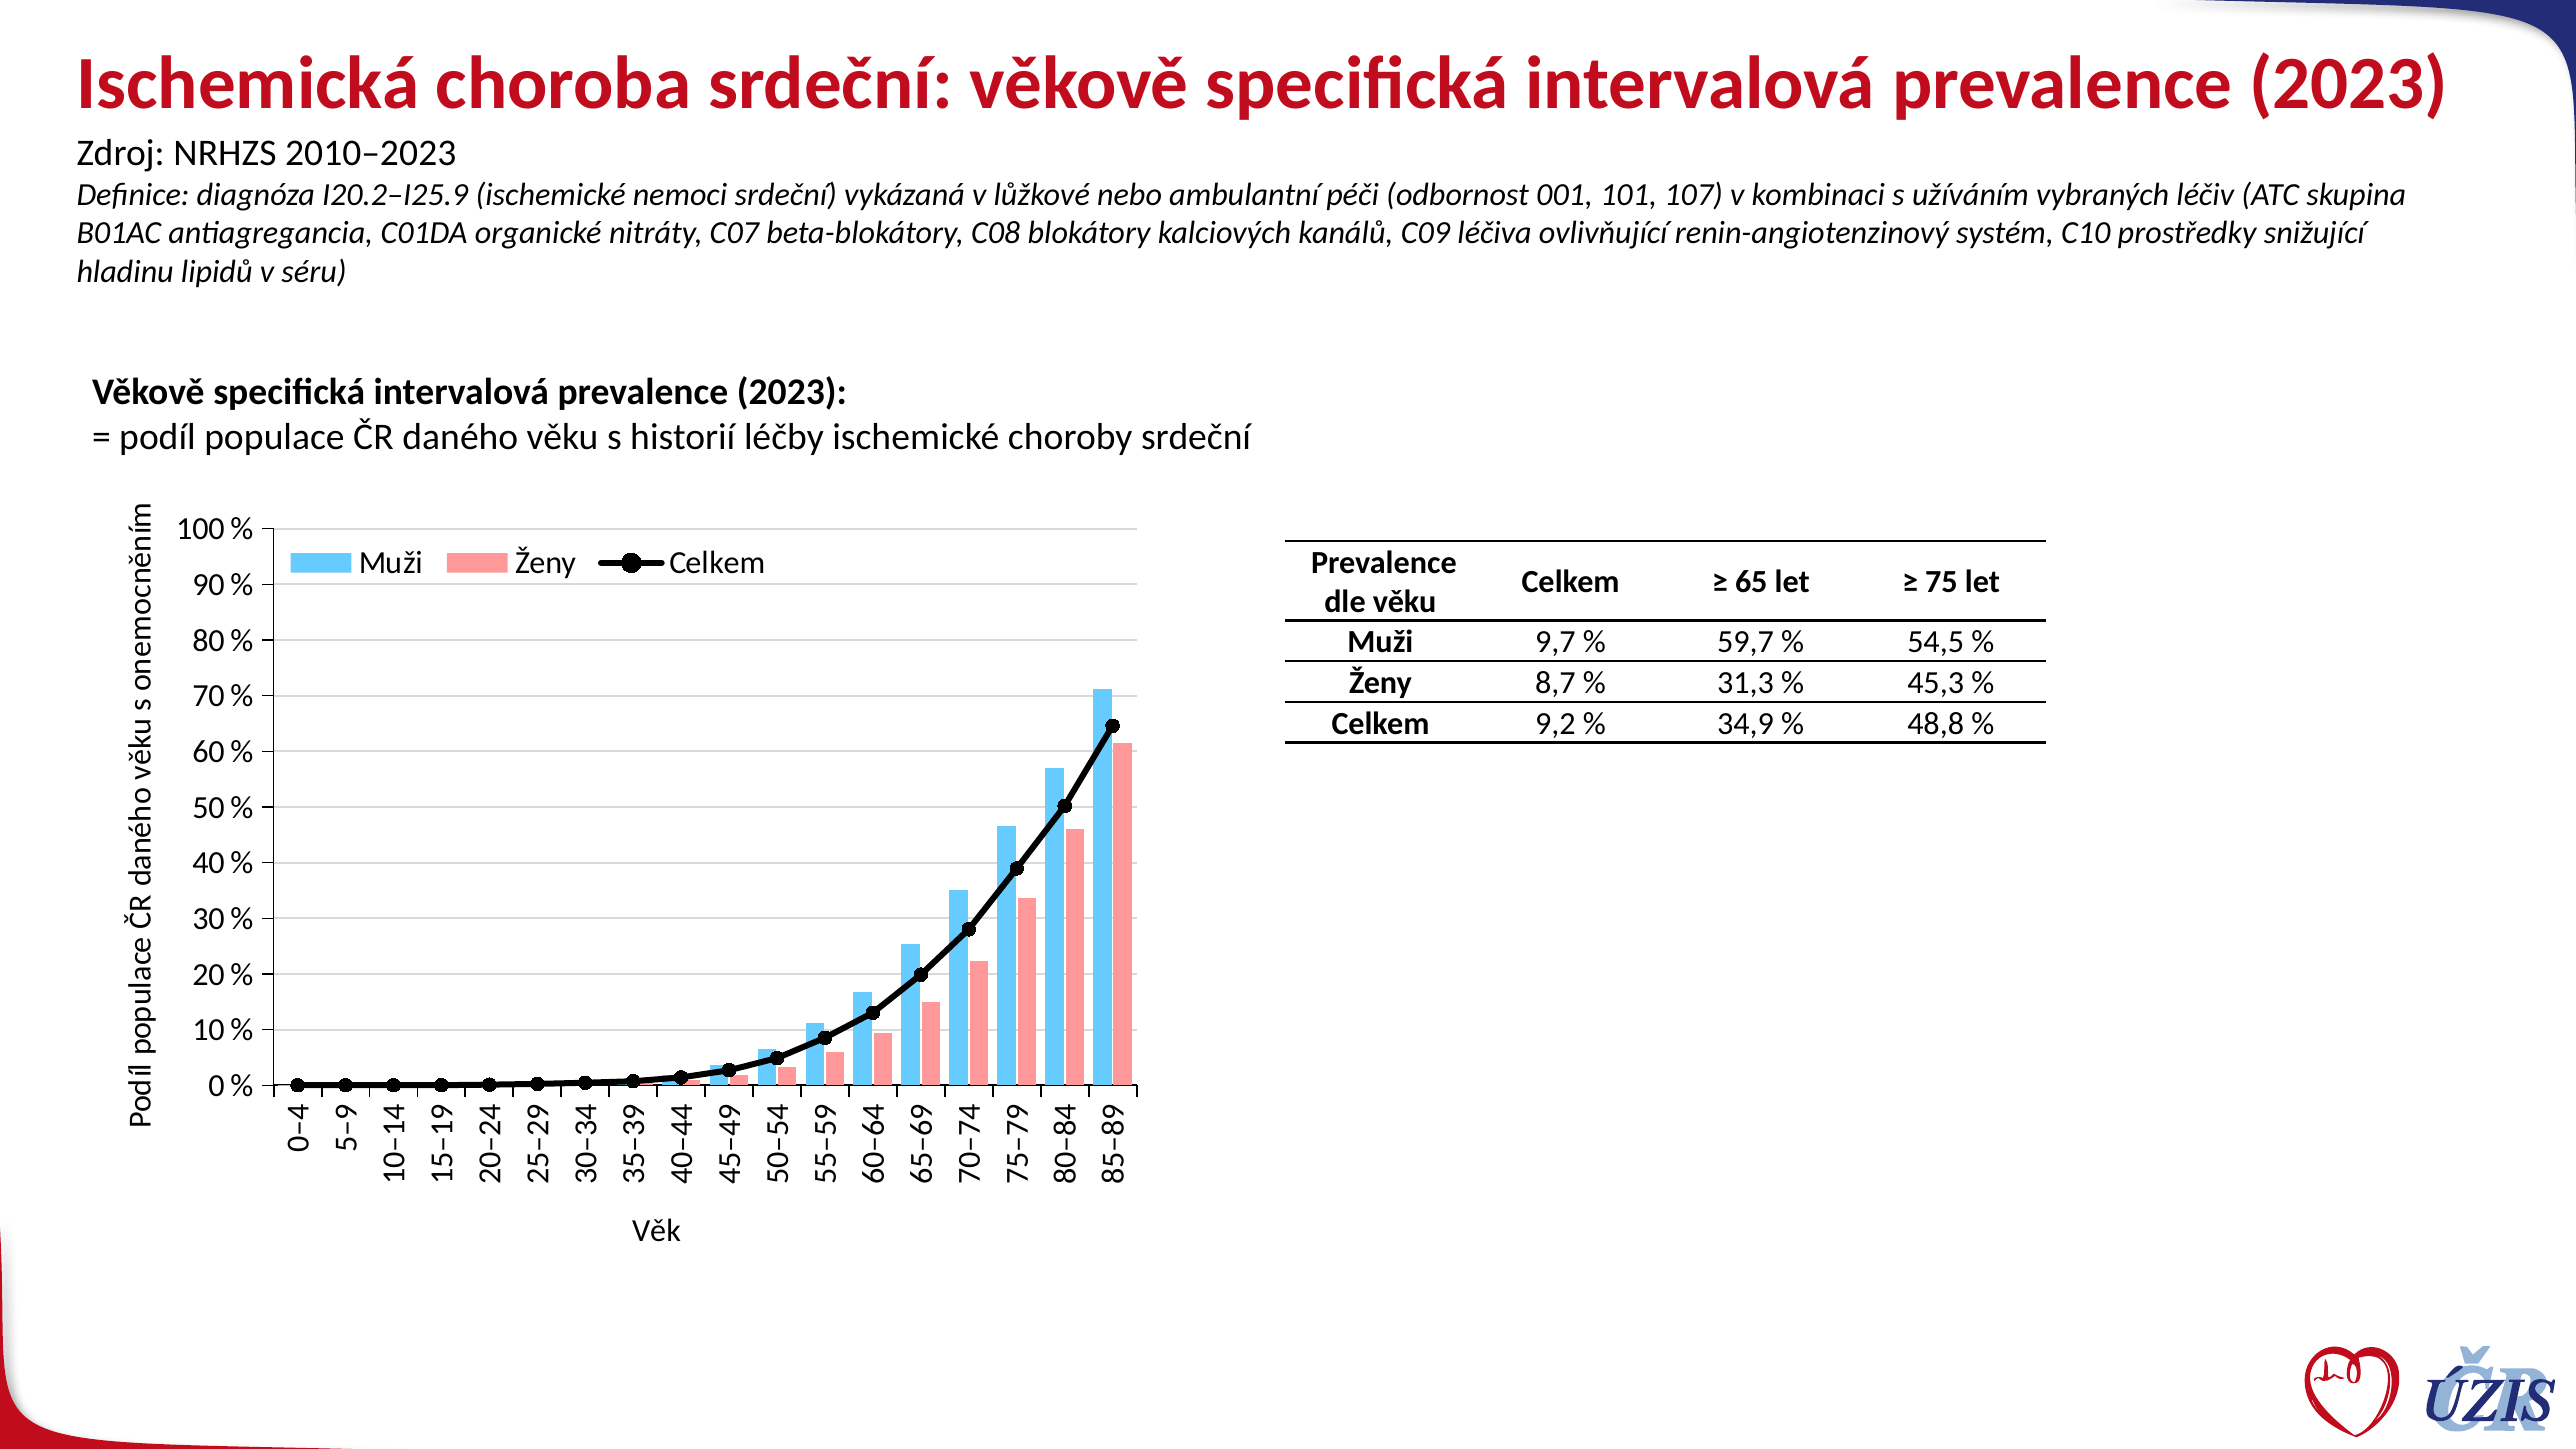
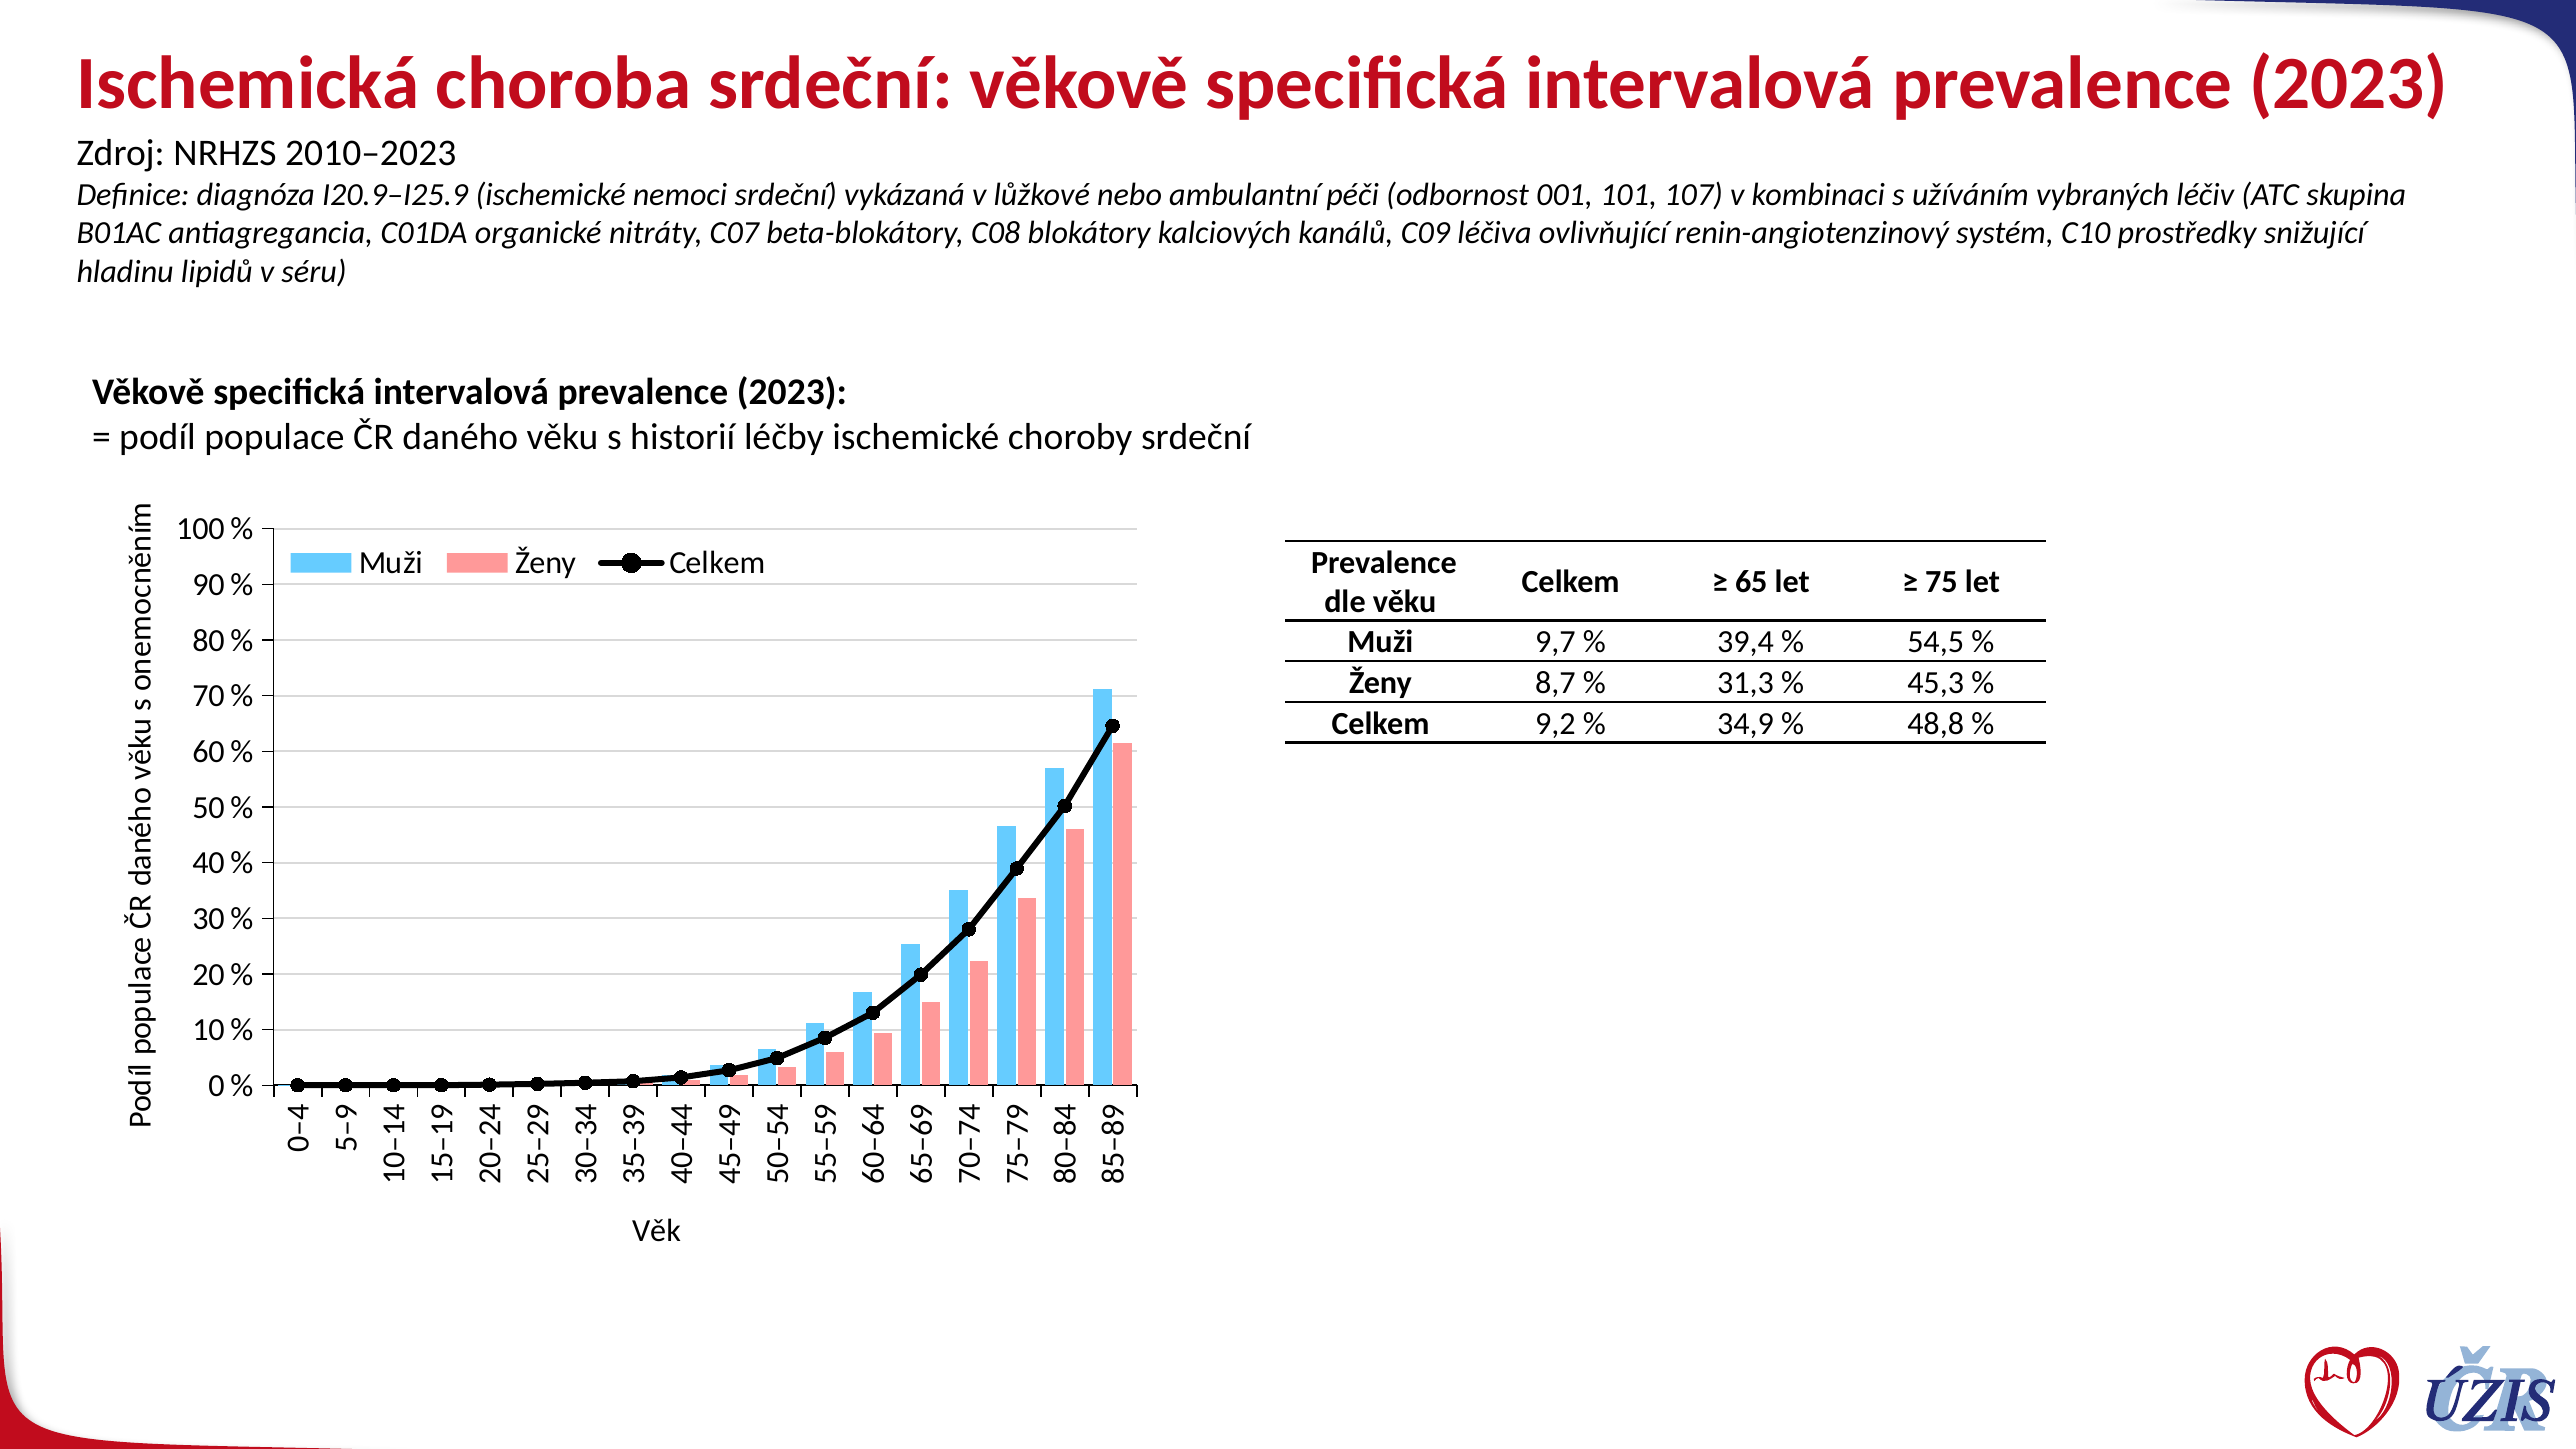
I20.2–I25.9: I20.2–I25.9 -> I20.9–I25.9 (395, 195)
59,7: 59,7 -> 39,4 (1746, 642)
